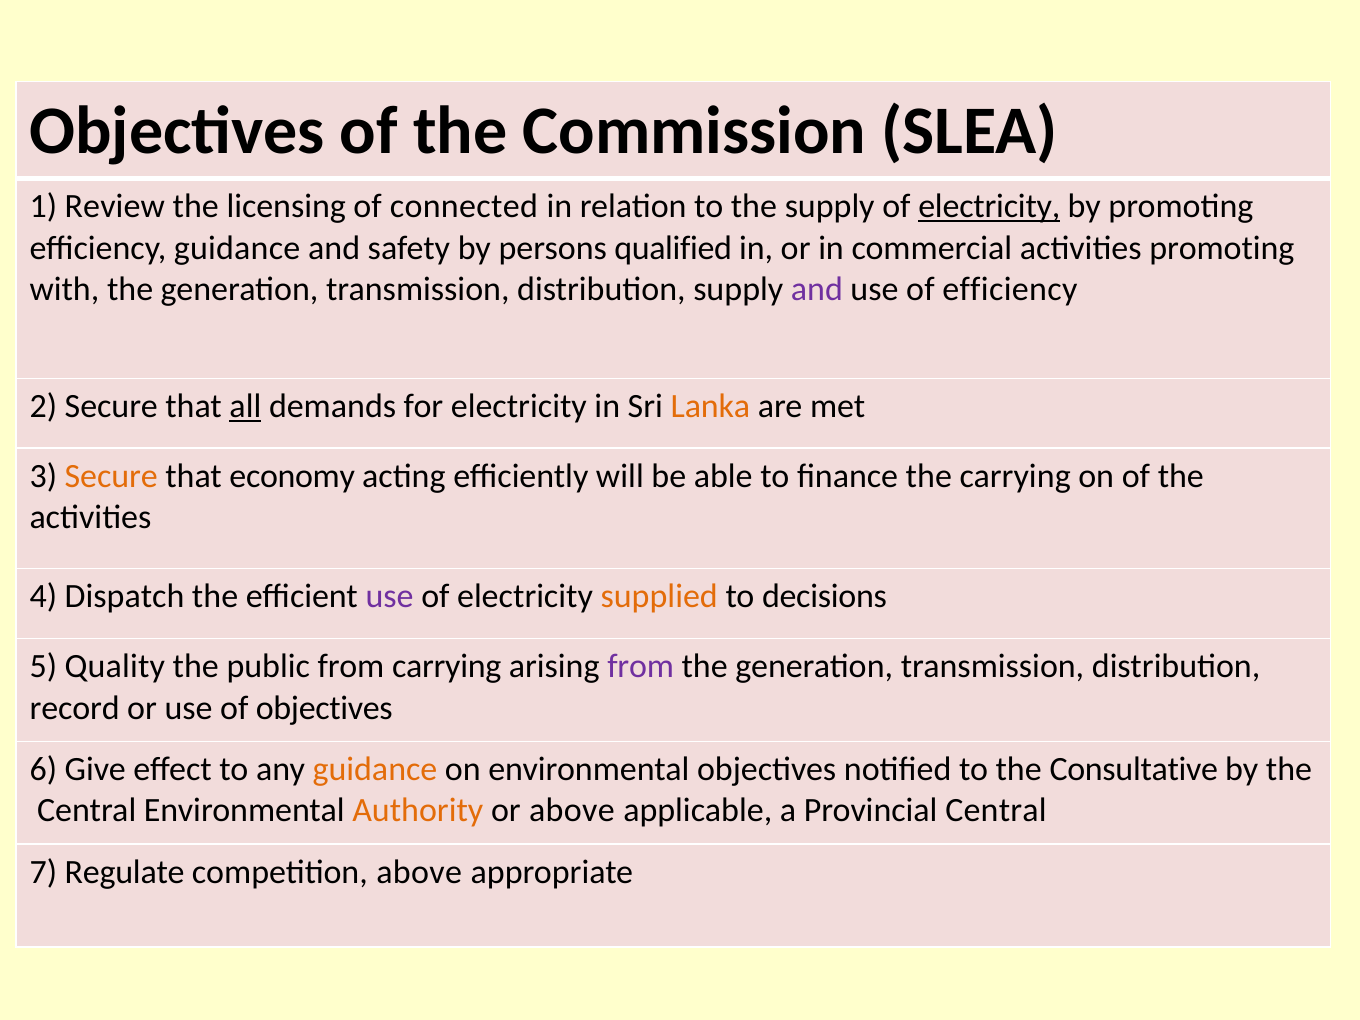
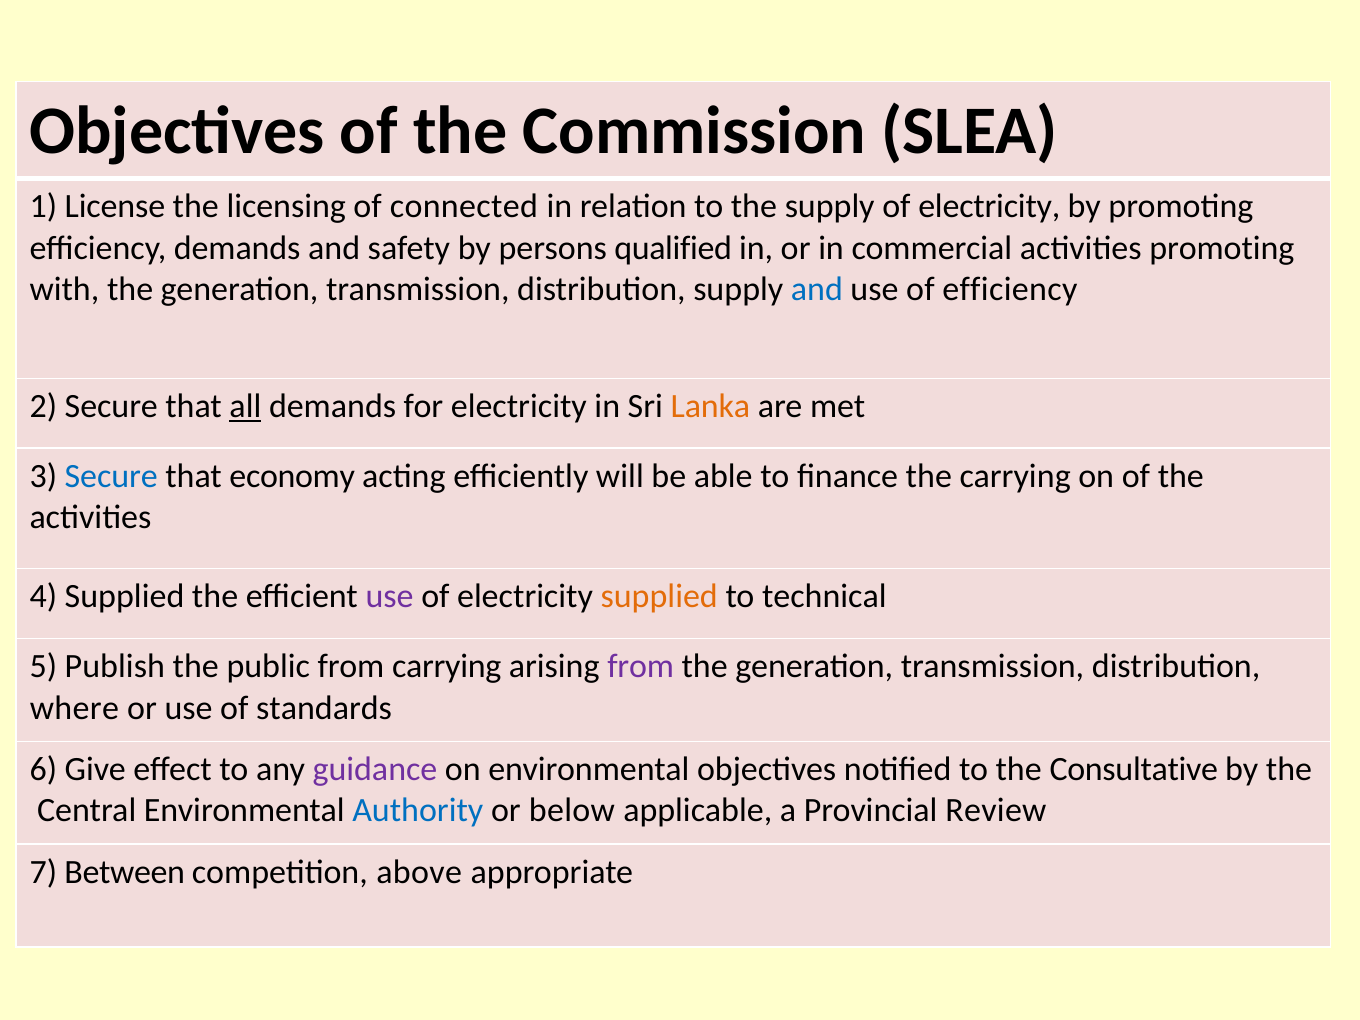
Review: Review -> License (115, 206)
electricity underline: present -> none (989, 206)
efficiency guidance: guidance -> demands (237, 248)
and colour: purple -> blue (817, 289)
Secure colour: orange -> blue (111, 476)
4 Dispatch: Dispatch -> Supplied (125, 597)
decisions: decisions -> technical (824, 597)
Quality: Quality -> Publish (115, 666)
record: record -> where (74, 708)
of objectives: objectives -> standards (324, 708)
guidance colour: orange -> purple (375, 769)
Authority colour: orange -> blue (418, 811)
or above: above -> below (572, 811)
Provincial Central: Central -> Review (996, 811)
Regulate: Regulate -> Between (125, 872)
